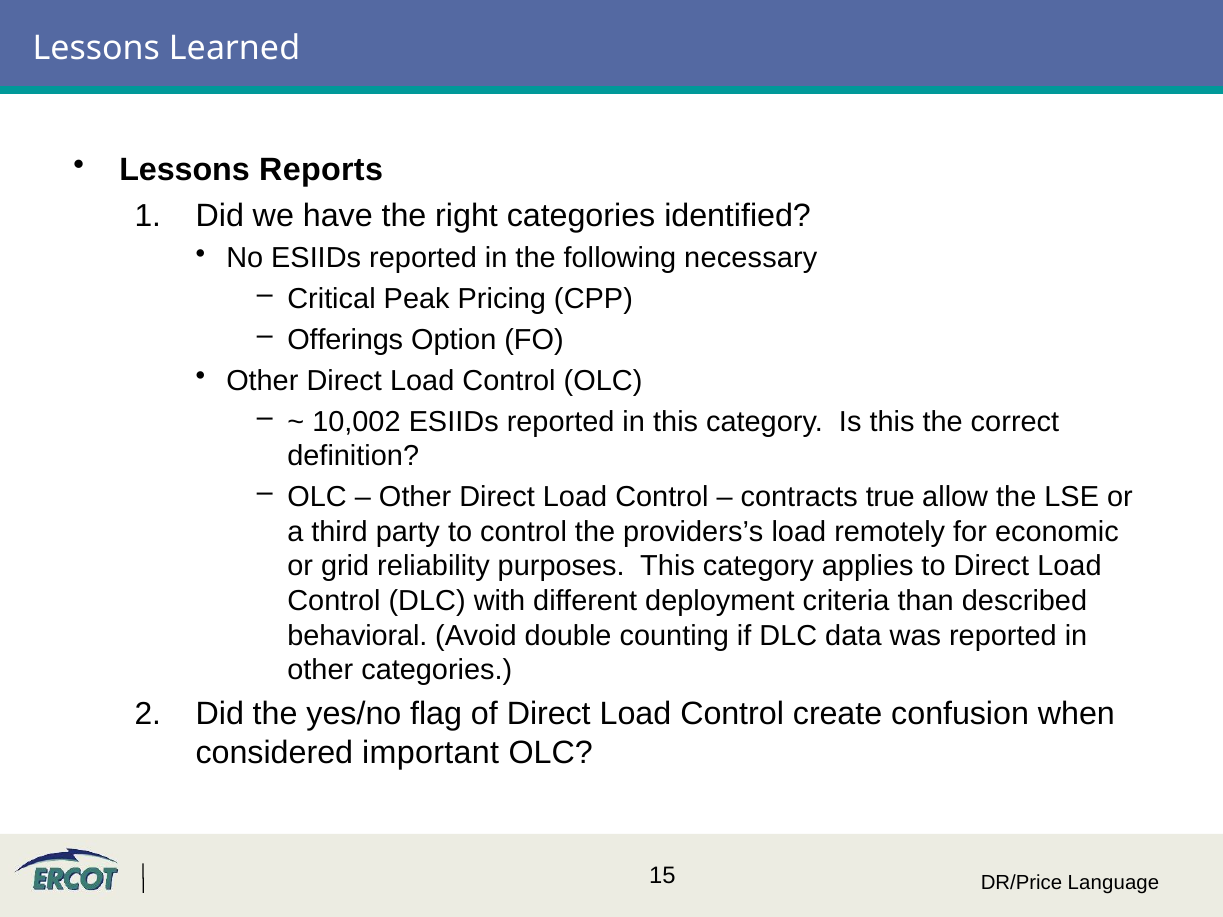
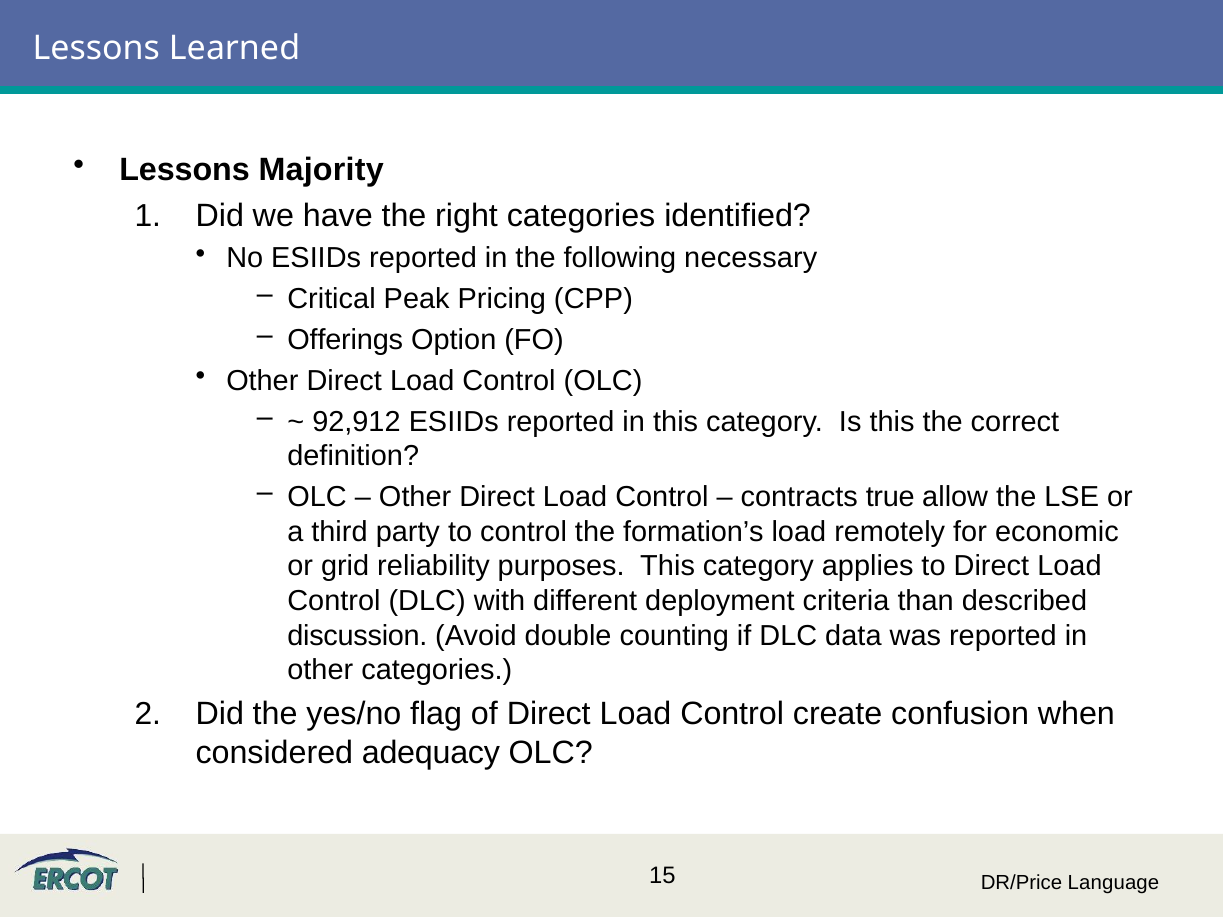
Reports: Reports -> Majority (321, 170)
10,002: 10,002 -> 92,912 (356, 422)
providers’s: providers’s -> formation’s (693, 532)
behavioral: behavioral -> discussion (357, 636)
important: important -> adequacy (431, 753)
